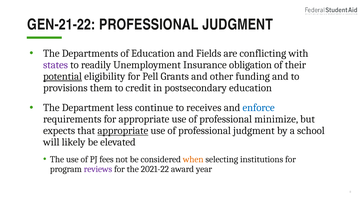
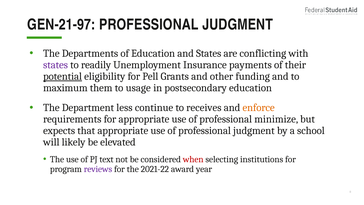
GEN-21-22: GEN-21-22 -> GEN-21-97 (61, 25)
and Fields: Fields -> States (209, 53)
obligation: obligation -> payments (250, 65)
provisions: provisions -> maximum (65, 88)
credit: credit -> usage (138, 88)
enforce colour: blue -> orange (259, 108)
appropriate underline: present -> none (123, 130)
fees: fees -> text (106, 159)
when colour: orange -> red (193, 159)
